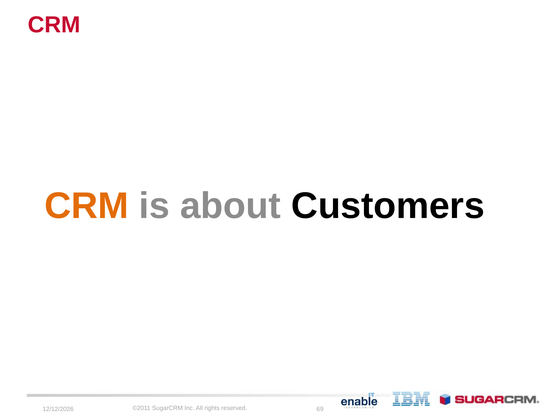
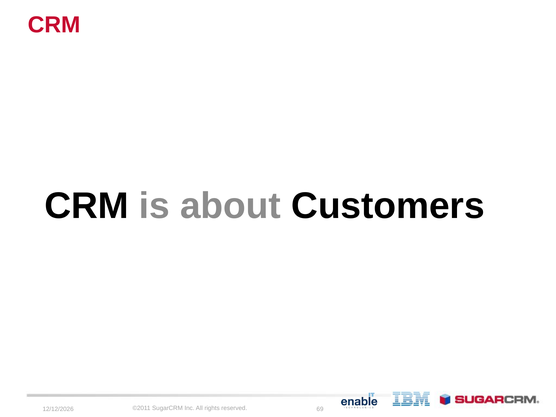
CRM colour: orange -> black (87, 206)
